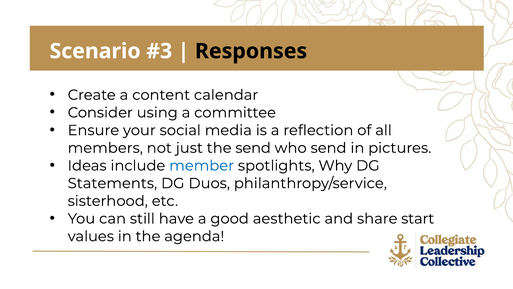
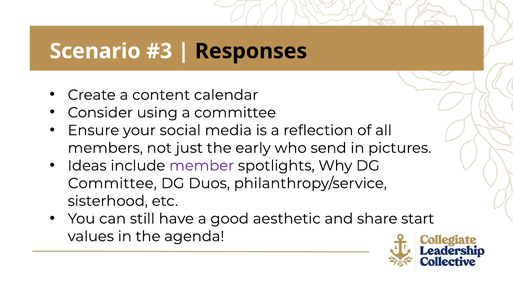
the send: send -> early (253, 148)
member colour: blue -> purple (202, 165)
Statements: Statements -> Committee (112, 183)
